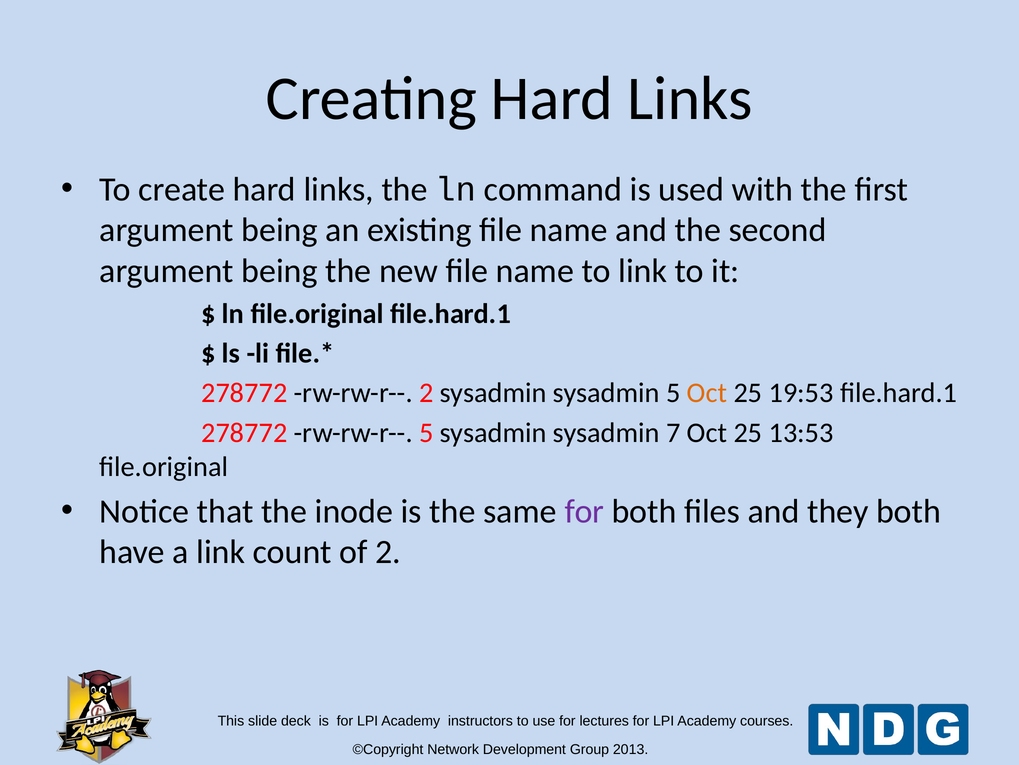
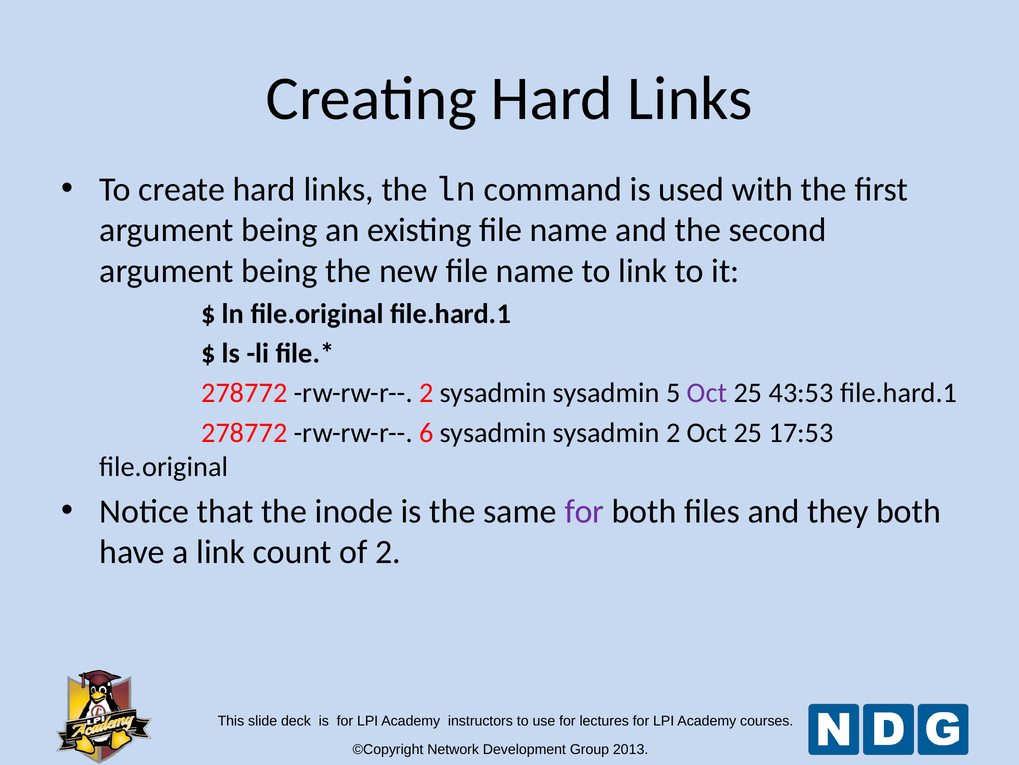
Oct colour: orange -> purple (707, 393)
19:53: 19:53 -> 43:53 (801, 393)
rw-rw-r-- 5: 5 -> 6 (426, 432)
sysadmin 7: 7 -> 2 (673, 432)
13:53: 13:53 -> 17:53 (801, 432)
